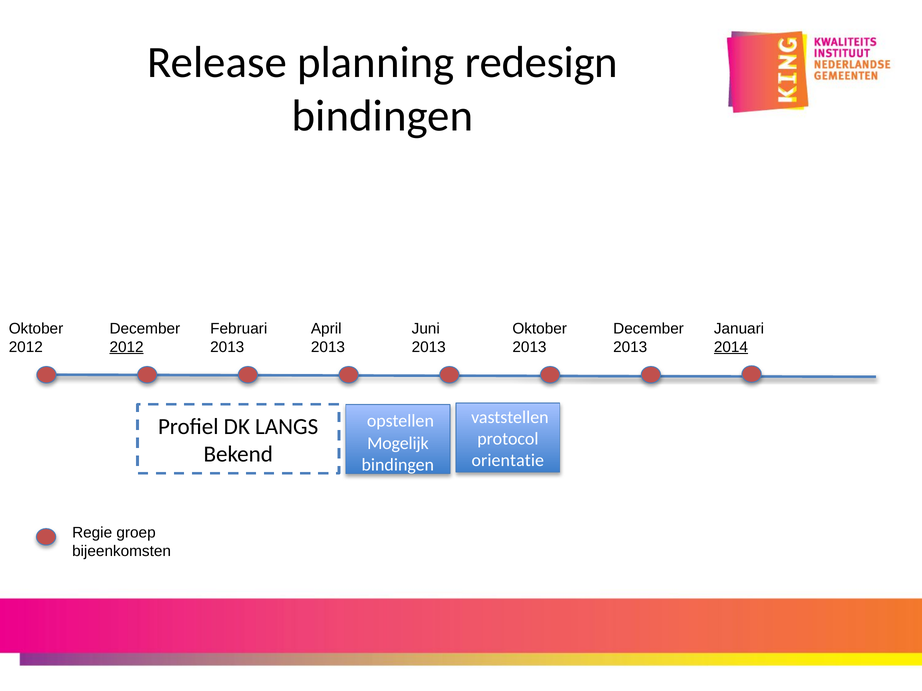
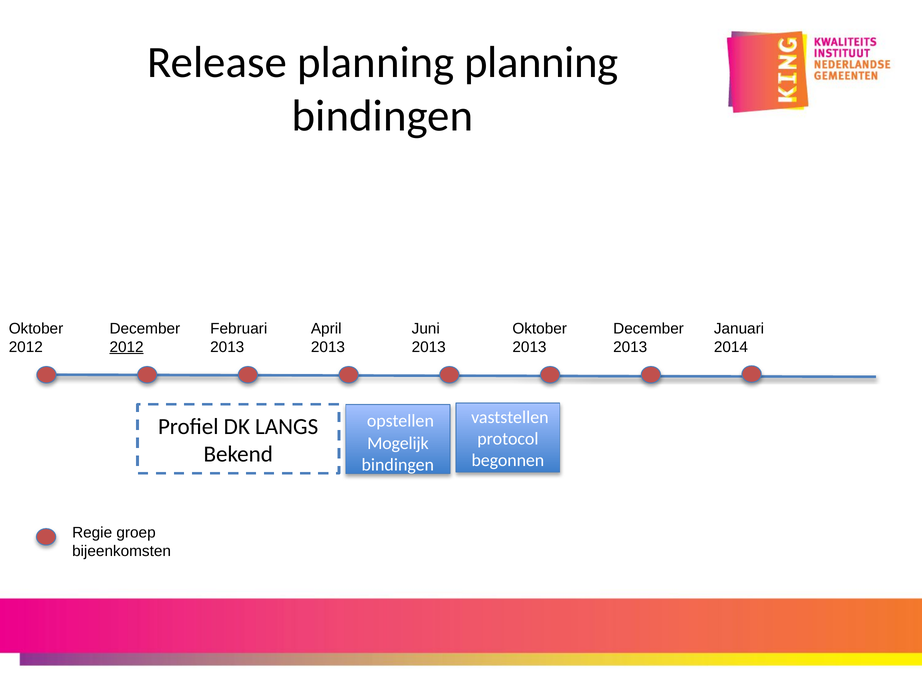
planning redesign: redesign -> planning (541, 62)
2014 underline: present -> none (731, 347)
orientatie: orientatie -> begonnen (508, 461)
